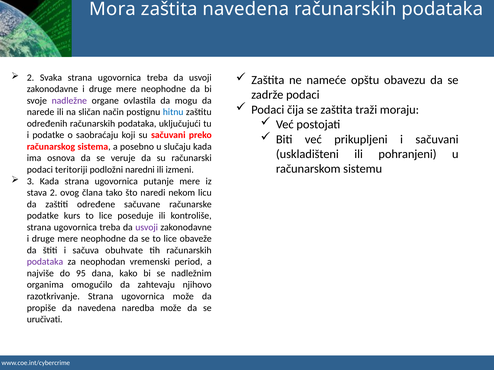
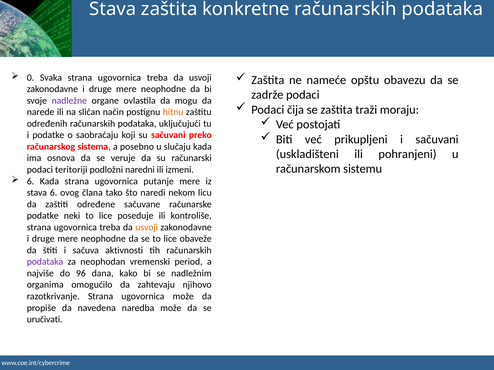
Mora: Mora -> Stava (113, 9)
zaštita navedena: navedena -> konkretne (246, 9)
2: 2 -> 0 (30, 78)
hitnu colour: blue -> orange (173, 112)
3: 3 -> 6 (30, 181)
stava 2: 2 -> 6 (54, 193)
kurs: kurs -> neki (72, 216)
usvoji colour: purple -> orange (147, 228)
obuhvate: obuhvate -> aktivnosti (124, 251)
95: 95 -> 96 (81, 274)
